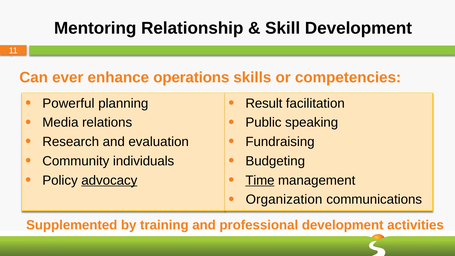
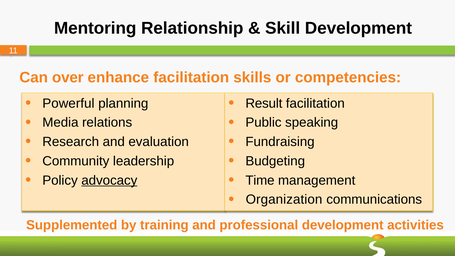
ever: ever -> over (68, 78)
enhance operations: operations -> facilitation (191, 78)
individuals: individuals -> leadership (144, 161)
Time underline: present -> none (260, 180)
